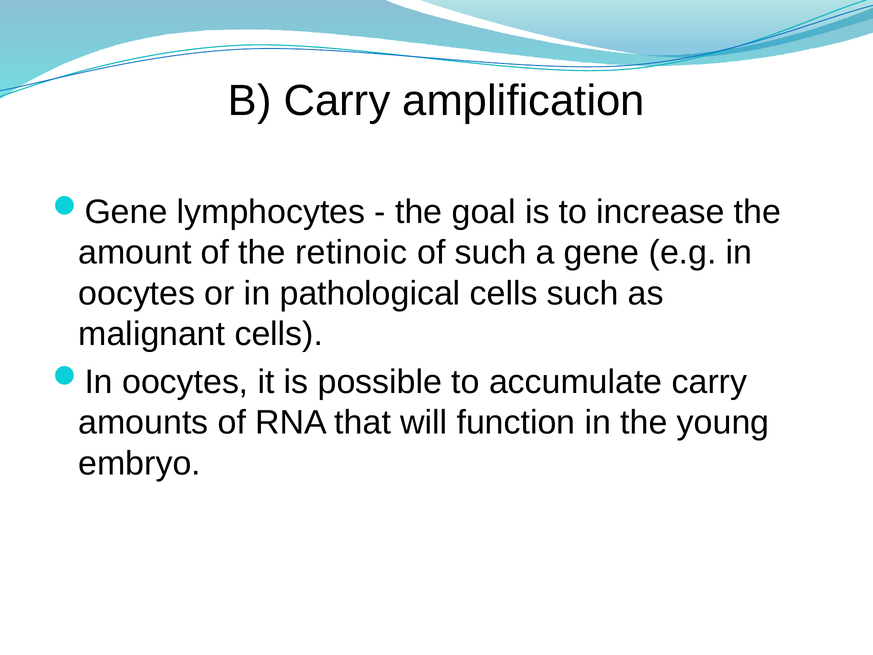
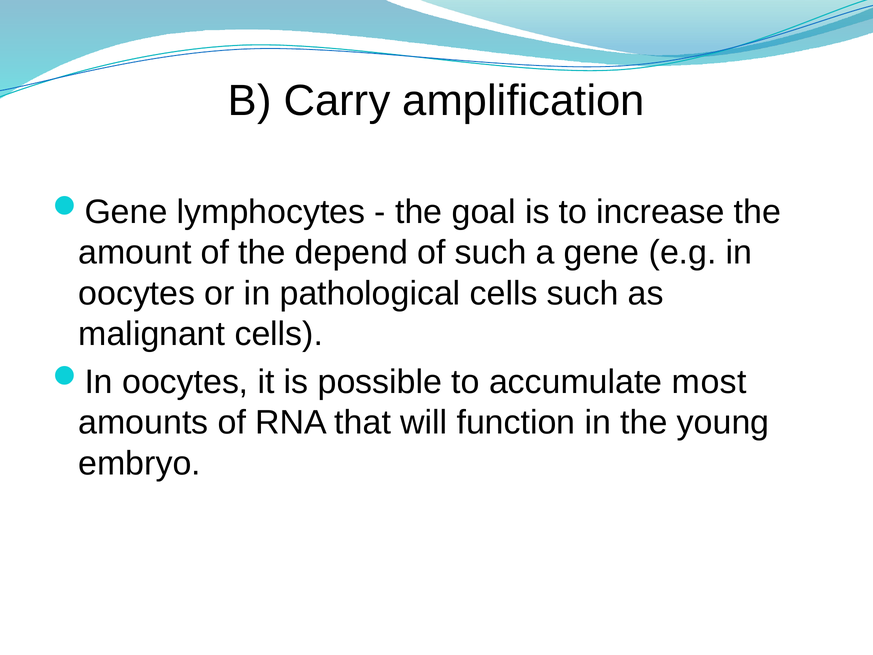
retinoic: retinoic -> depend (351, 253)
accumulate carry: carry -> most (709, 382)
